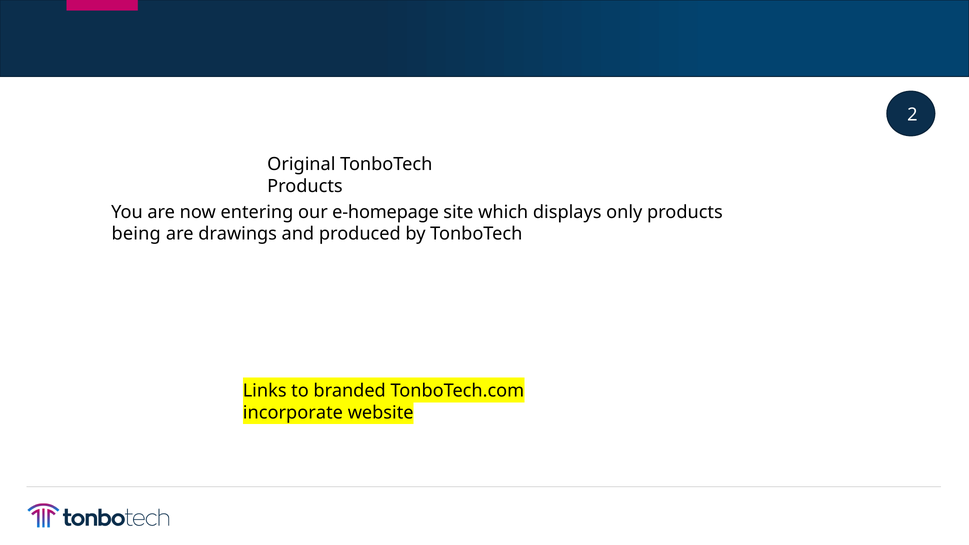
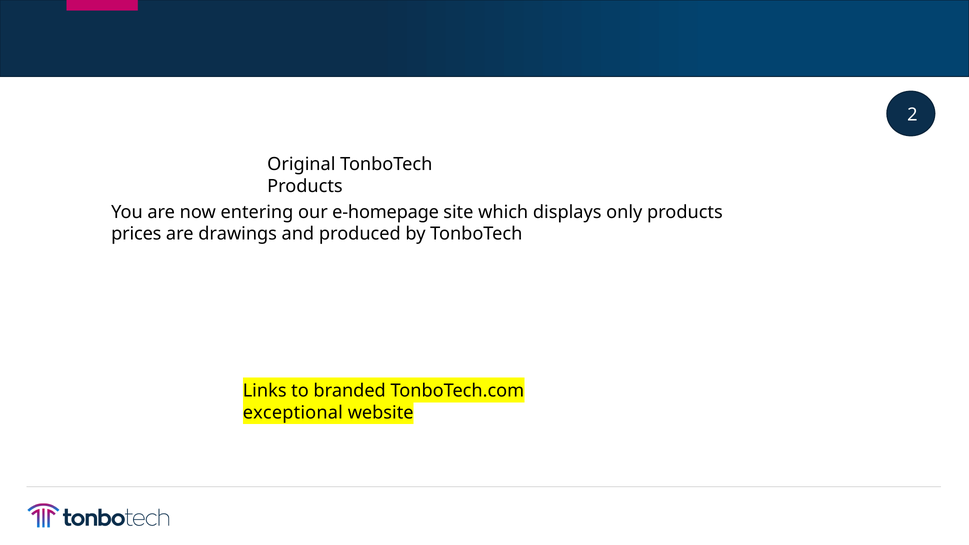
being: being -> prices (136, 234)
incorporate: incorporate -> exceptional (293, 413)
